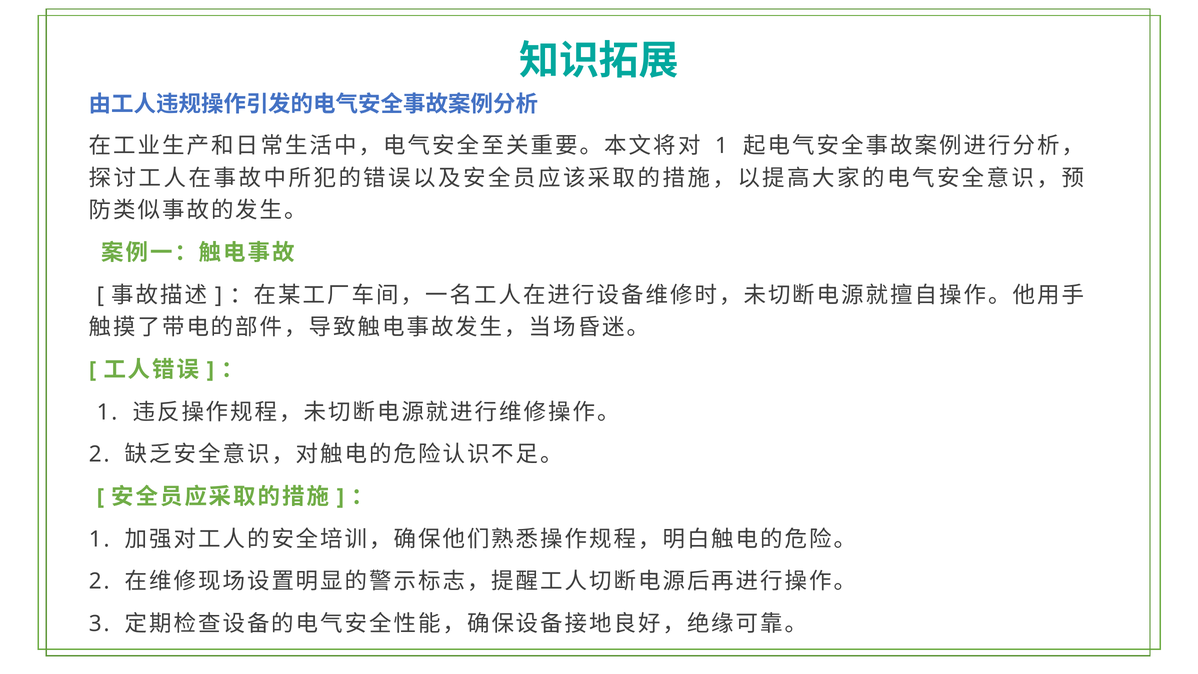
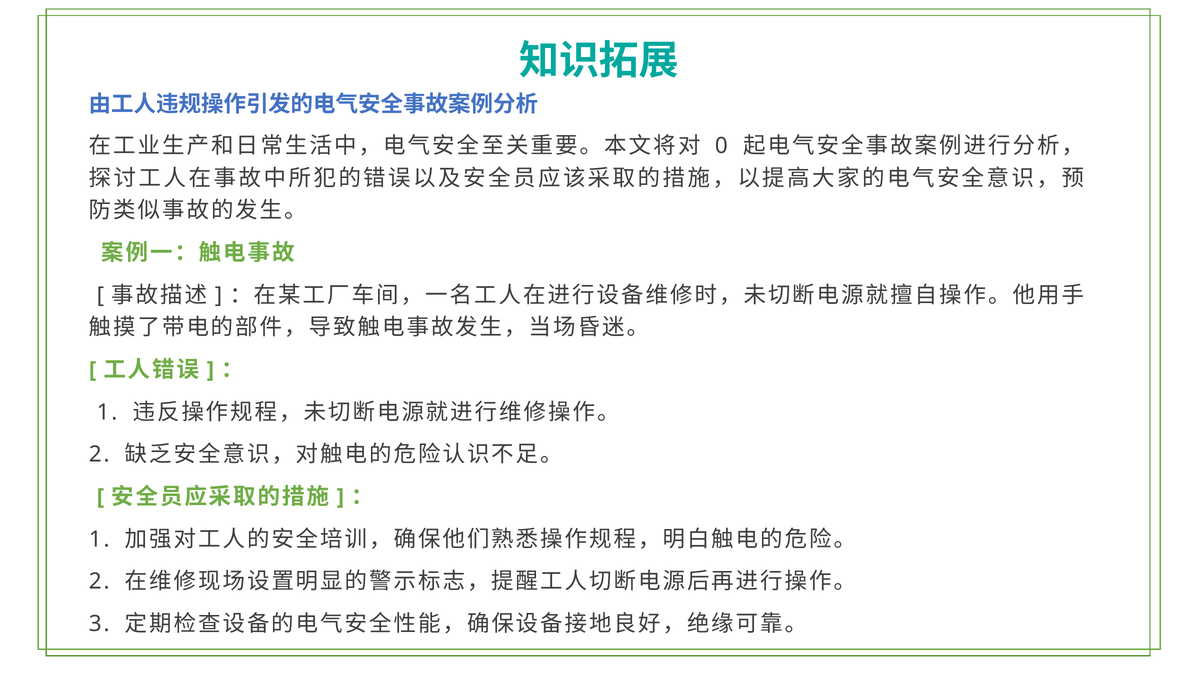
1: 1 -> 0 (721, 146)
